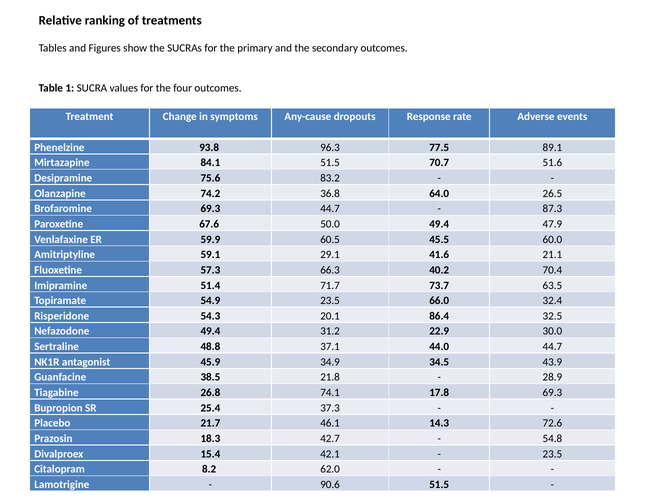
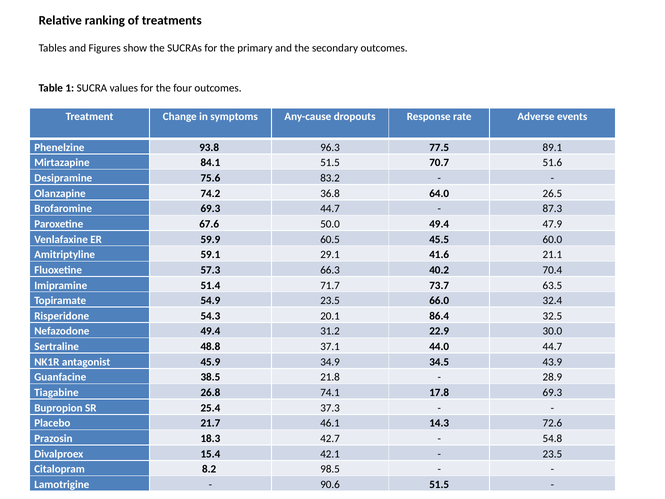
62.0: 62.0 -> 98.5 (330, 469)
